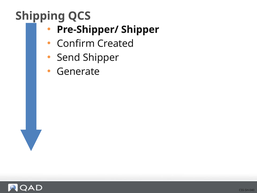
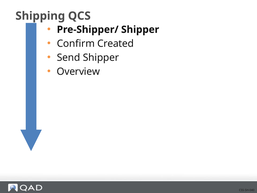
Generate: Generate -> Overview (78, 72)
